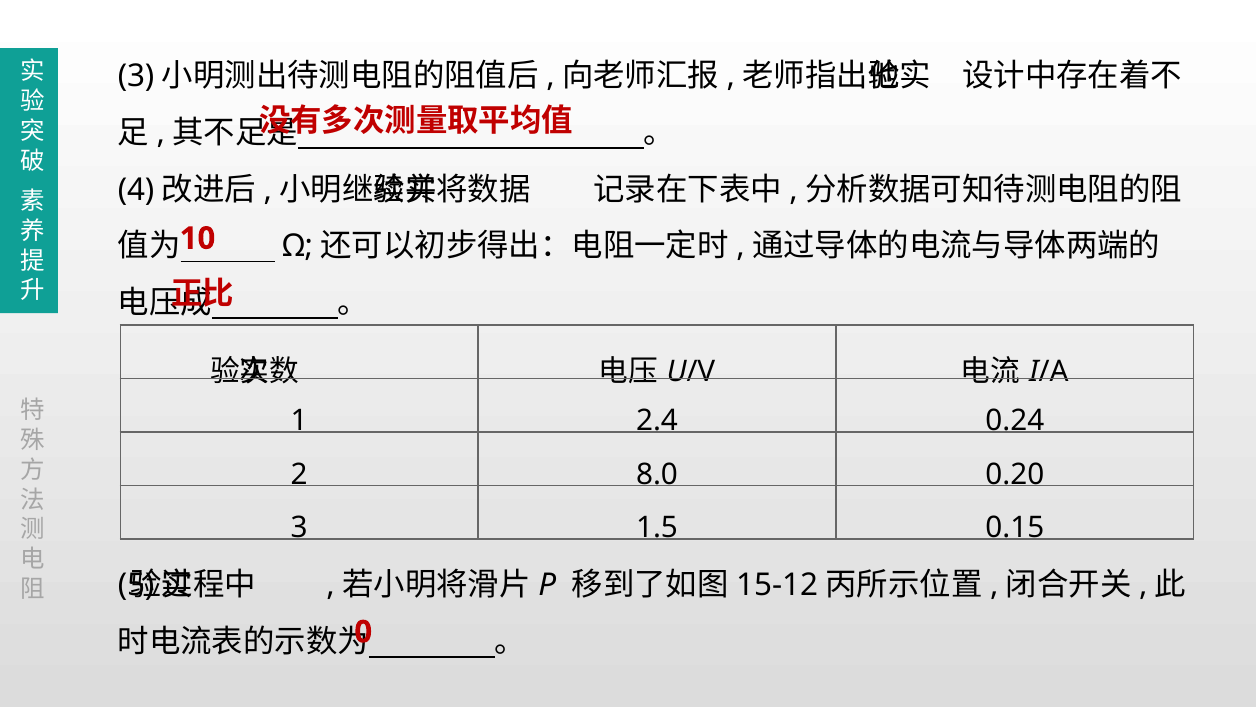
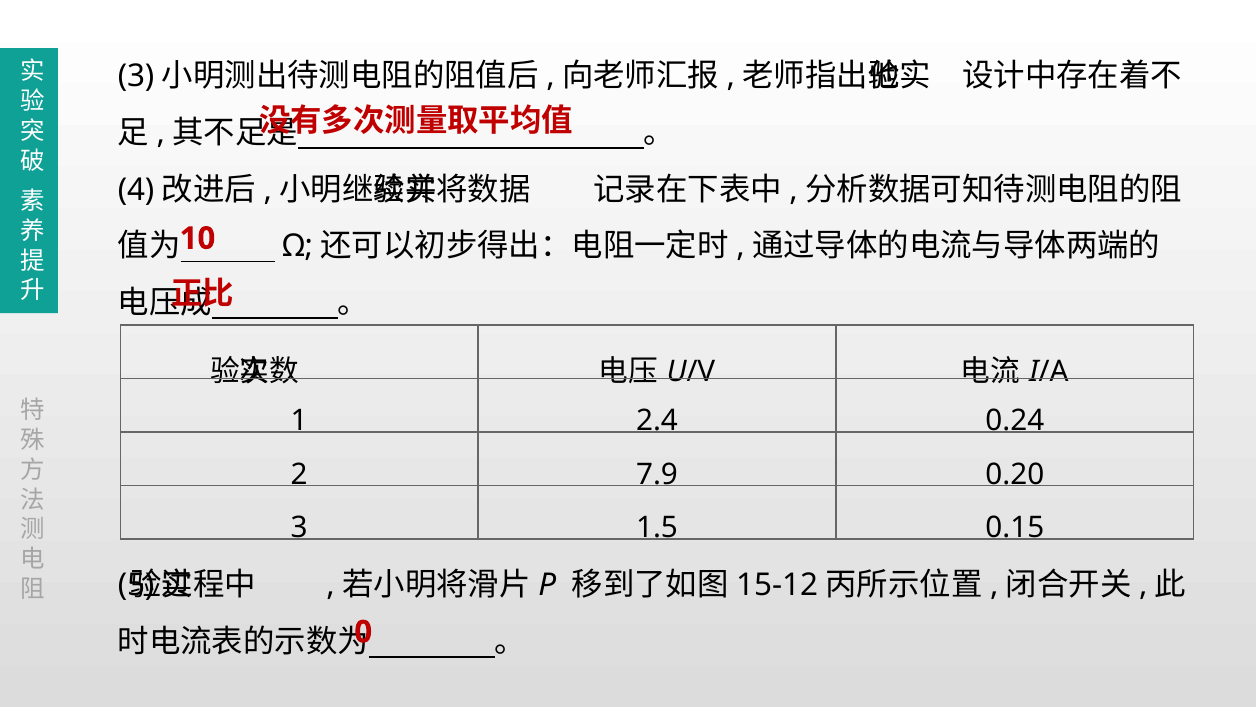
8.0: 8.0 -> 7.9 (657, 474)
